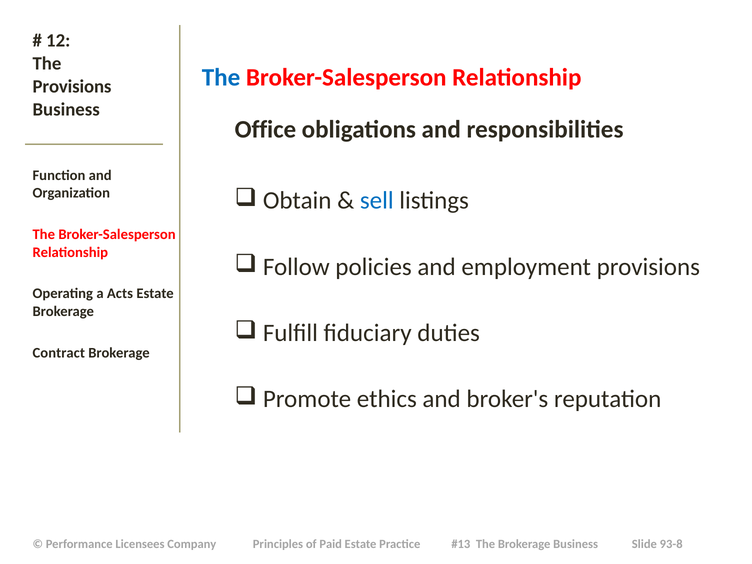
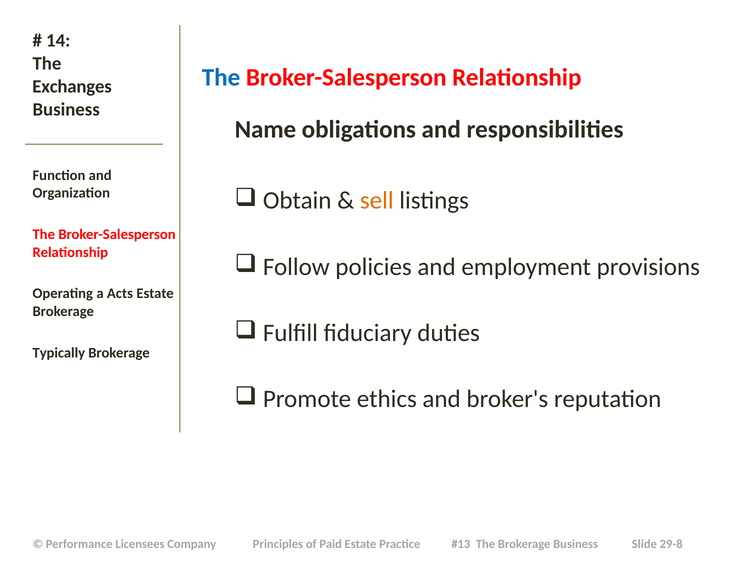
12: 12 -> 14 (58, 41)
Provisions: Provisions -> Exchanges (72, 86)
Office: Office -> Name (265, 129)
sell colour: blue -> orange (377, 201)
Contract: Contract -> Typically (59, 353)
93-8: 93-8 -> 29-8 (671, 544)
